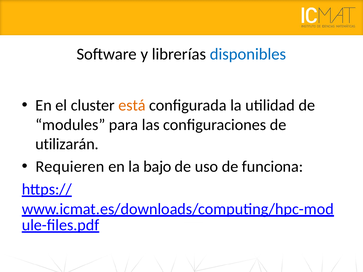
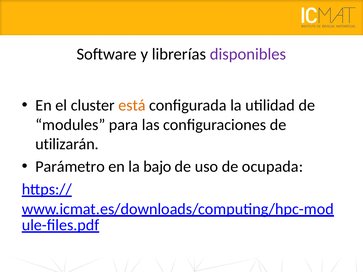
disponibles colour: blue -> purple (248, 54)
Requieren: Requieren -> Parámetro (70, 167)
funciona: funciona -> ocupada (273, 167)
